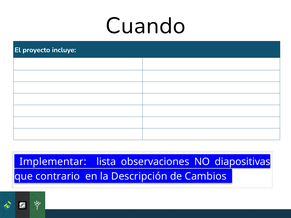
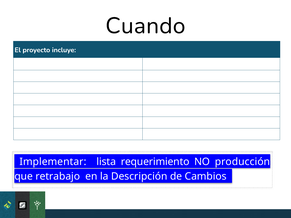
observaciones: observaciones -> requerimiento (155, 162)
diapositivas: diapositivas -> producción (242, 162)
contrario: contrario -> retrabajo (58, 177)
